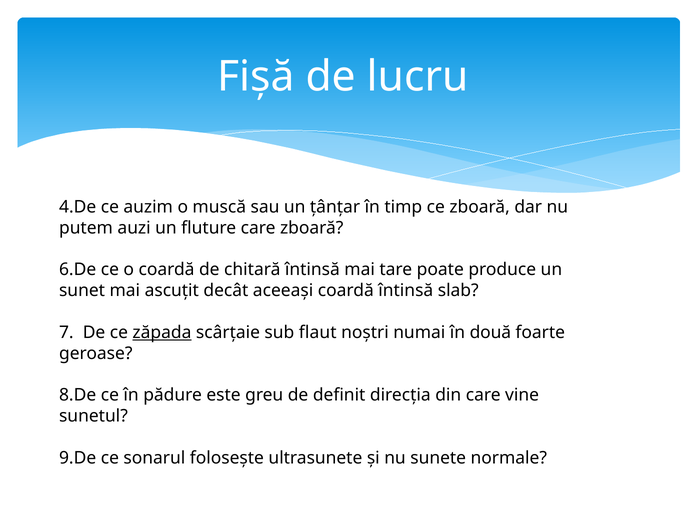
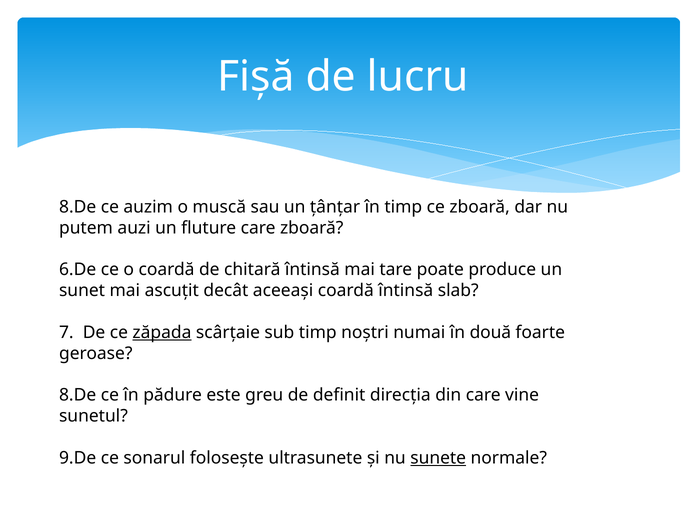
4.De: 4.De -> 8.De (78, 207)
sub flaut: flaut -> timp (318, 332)
sunete underline: none -> present (438, 458)
